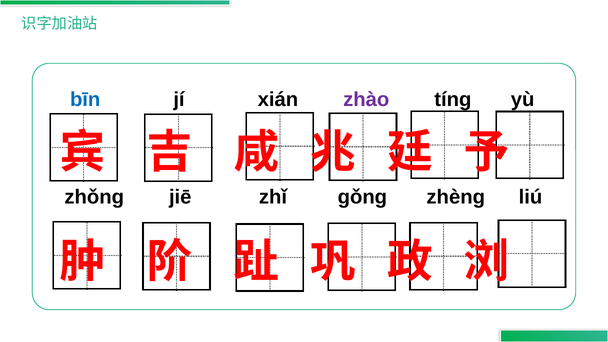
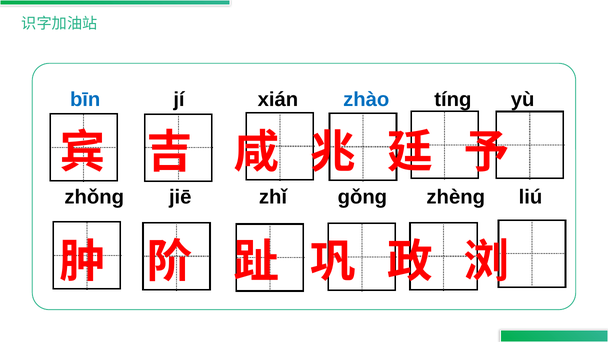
zhào colour: purple -> blue (366, 100)
